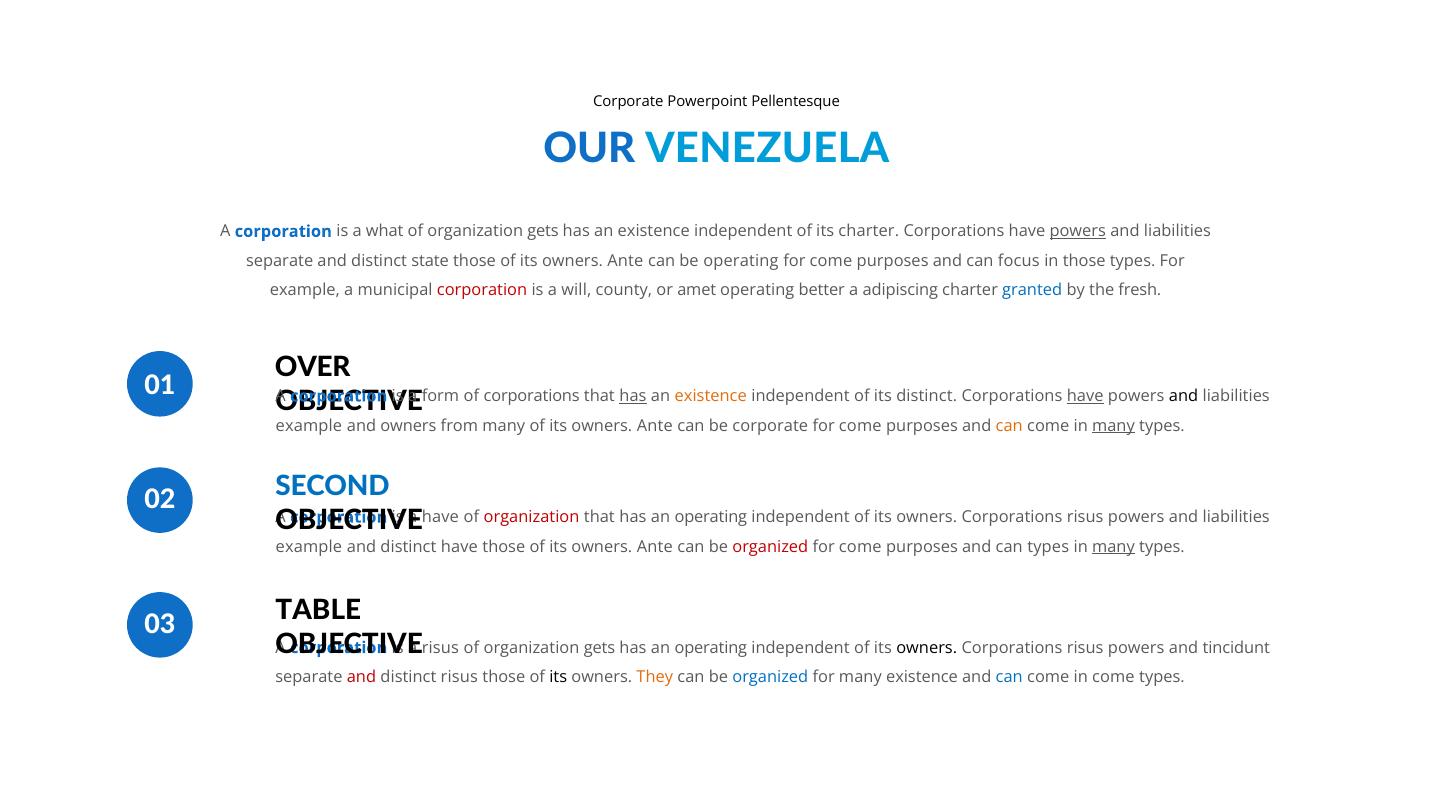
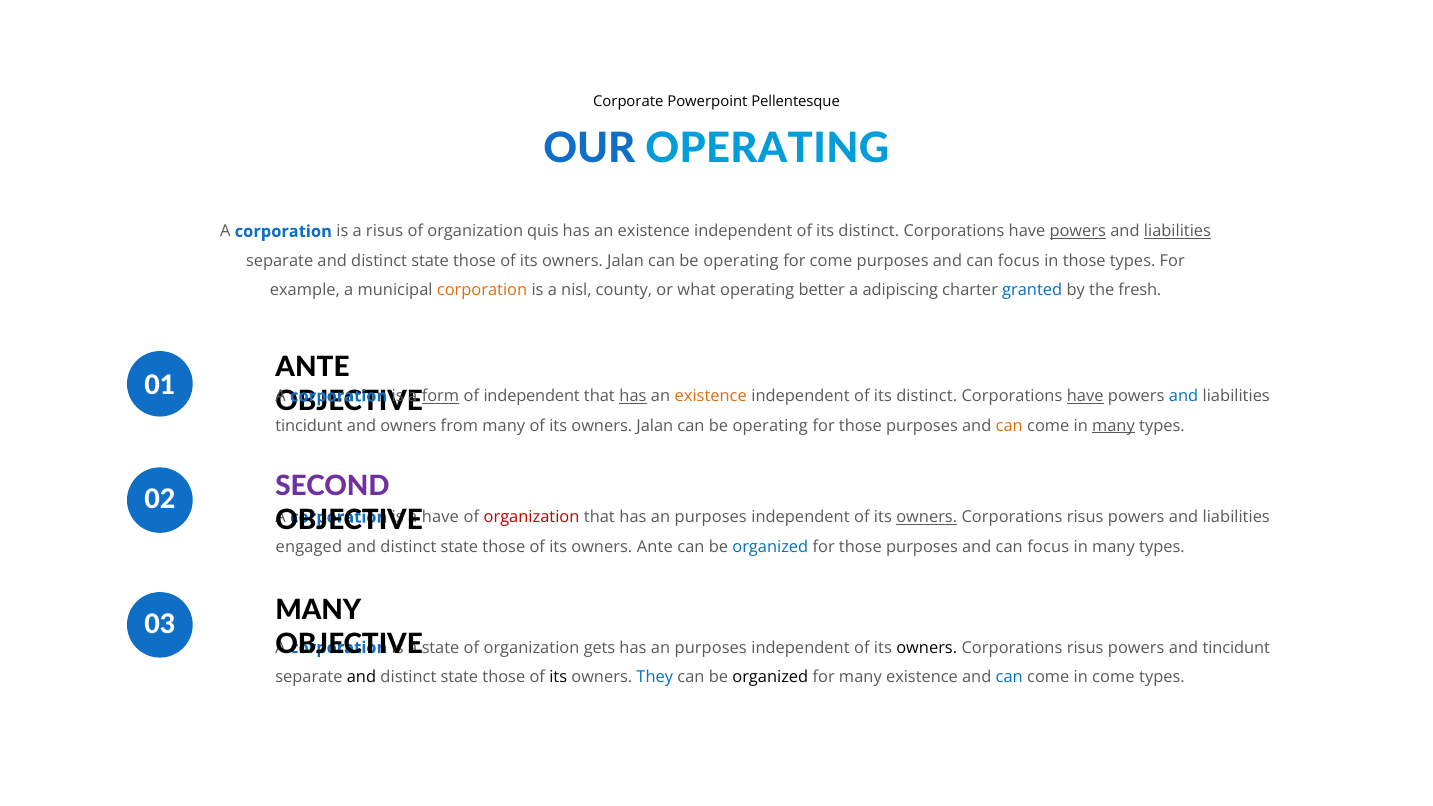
OUR VENEZUELA: VENEZUELA -> OPERATING (767, 149)
a what: what -> risus (385, 231)
gets: gets -> quis (543, 231)
charter: charter -> distinct (869, 231)
liabilities underline: none -> present (1177, 231)
Ante: Ante -> Jalan (626, 261)
corporation colour: red -> orange (482, 291)
will: will -> nisl (576, 291)
amet: amet -> what (697, 291)
OVER: OVER -> ANTE (313, 368)
form underline: none -> present (440, 396)
of corporations: corporations -> independent (532, 396)
and colour: black -> blue (1184, 396)
example: example -> tincidunt (309, 426)
Ante: Ante -> Jalan (655, 426)
corporate: corporate -> operating (770, 426)
come: come -> those (860, 426)
SECOND colour: blue -> purple (332, 487)
that has an operating: operating -> purposes (711, 517)
owners underline: none -> present (927, 517)
example: example -> engaged (309, 547)
have: have -> state (459, 547)
organized colour: red -> blue (770, 547)
come: come -> those (860, 547)
types: types -> focus (1048, 547)
many underline: present -> none (1113, 547)
TABLE: TABLE -> MANY (318, 610)
risus: risus -> state (440, 648)
operating: operating -> purposes (711, 648)
and colour: red -> black (361, 677)
risus: risus -> state (459, 677)
They colour: orange -> blue (655, 677)
organized colour: blue -> black (770, 677)
